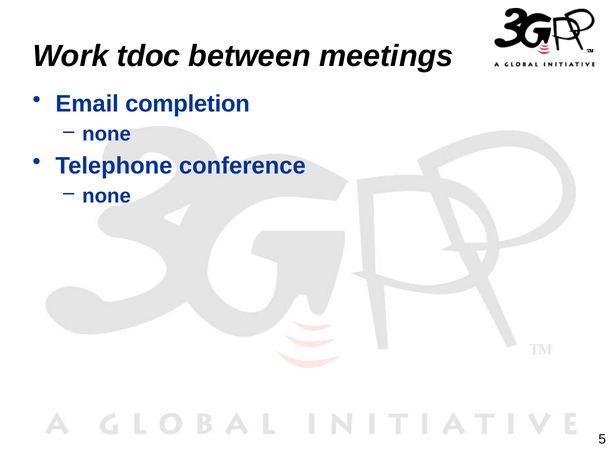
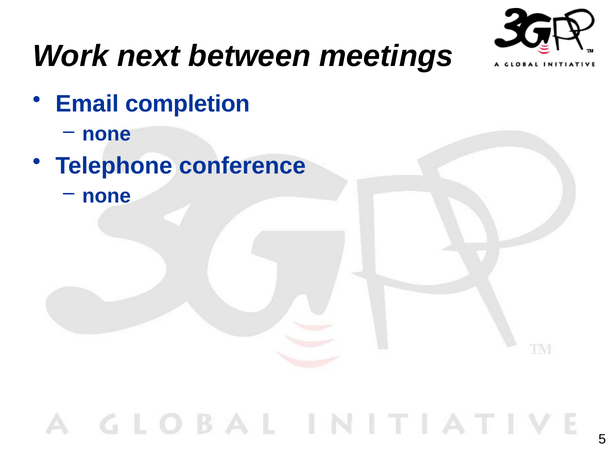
tdoc: tdoc -> next (148, 56)
